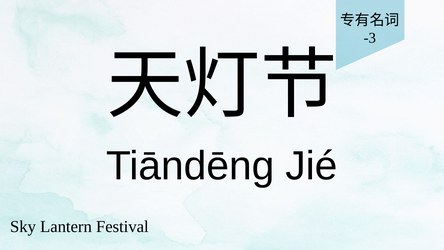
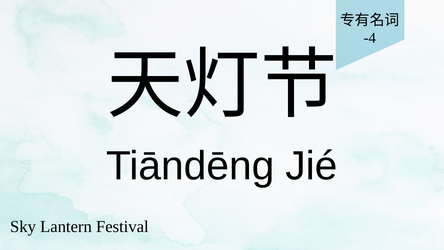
-3: -3 -> -4 (370, 38)
